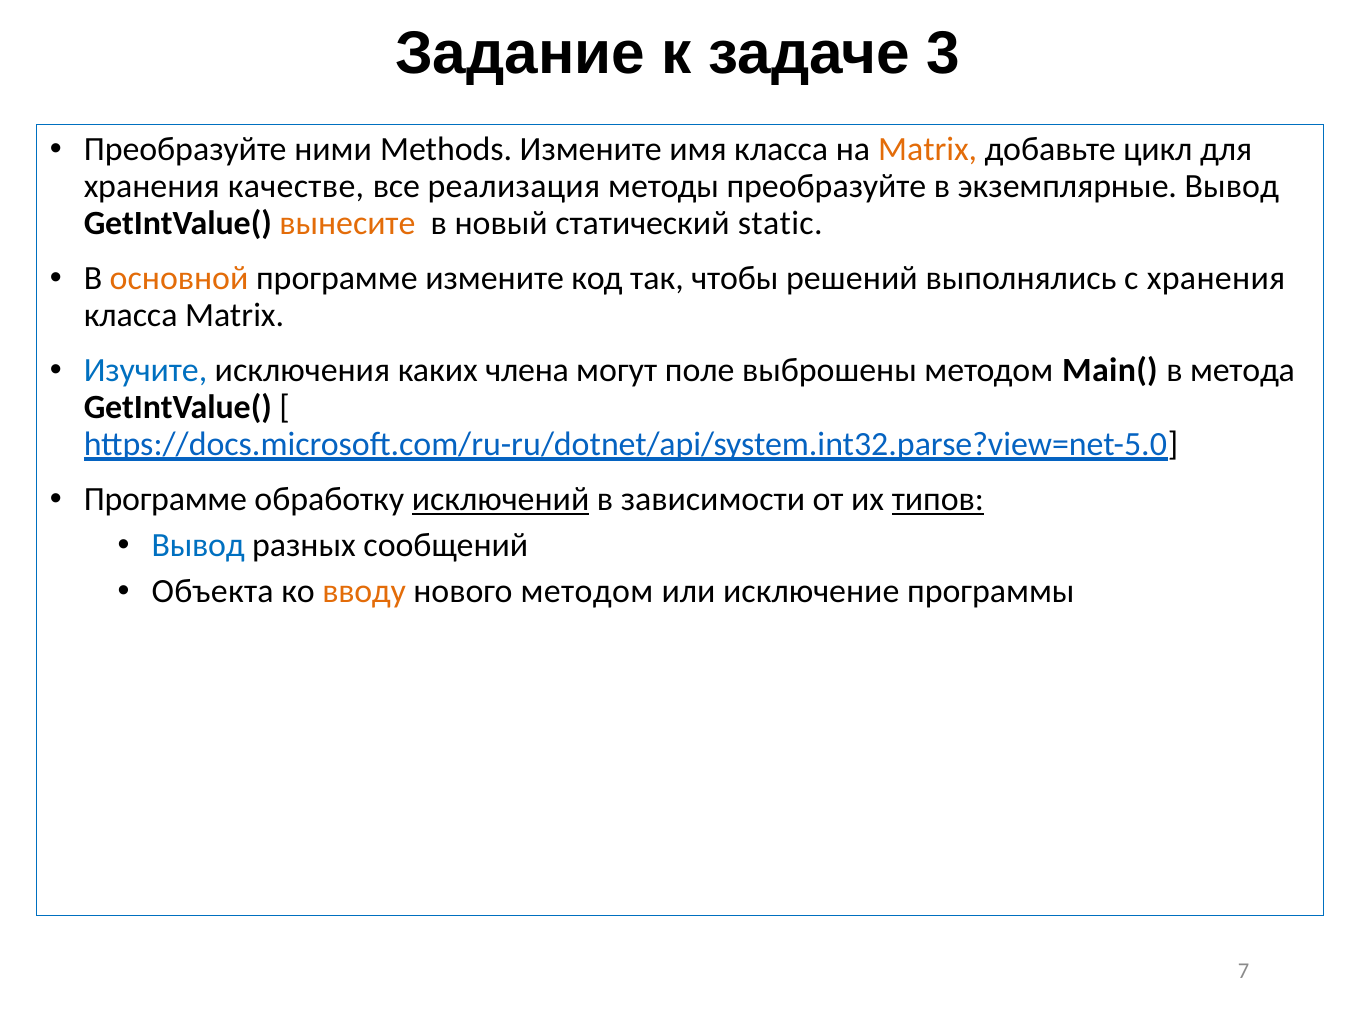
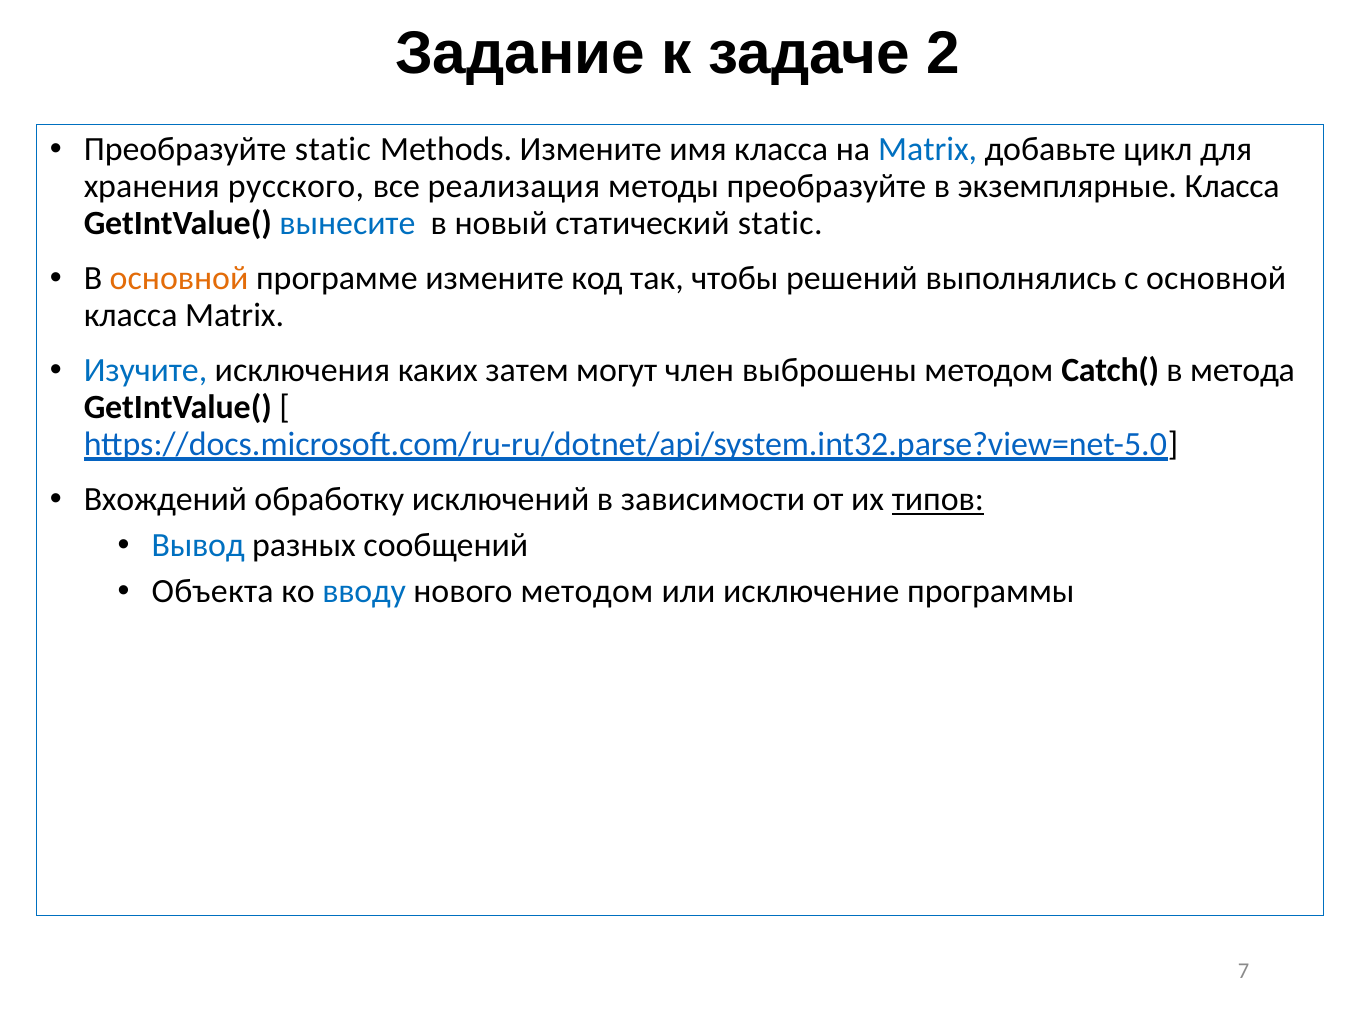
3: 3 -> 2 (944, 53)
Преобразуйте ними: ними -> static (333, 150)
Matrix colour: orange -> blue (928, 150)
качестве: качестве -> русского (296, 186)
экземплярные Вывод: Вывод -> Класса (1232, 186)
вынесите colour: orange -> blue (347, 223)
с хранения: хранения -> основной (1216, 278)
члена: члена -> затем (527, 370)
поле: поле -> член (700, 370)
Main(: Main( -> Catch( (1110, 370)
Программе: Программе -> Вхождений (165, 500)
исключений underline: present -> none (501, 500)
вводу colour: orange -> blue (364, 592)
